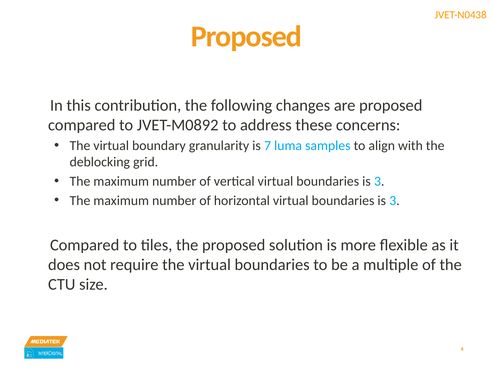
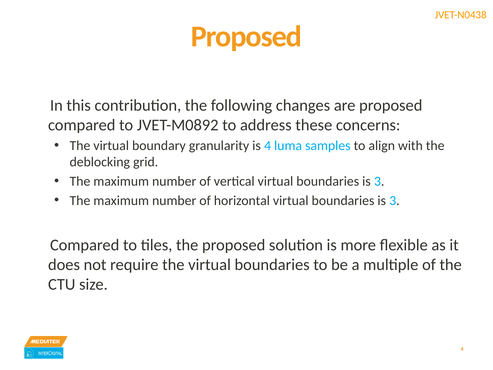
is 7: 7 -> 4 (268, 146)
